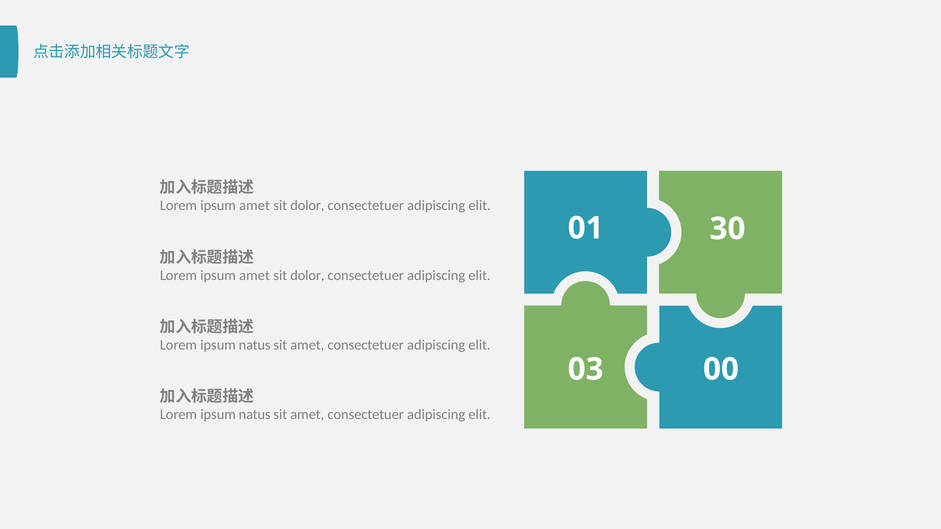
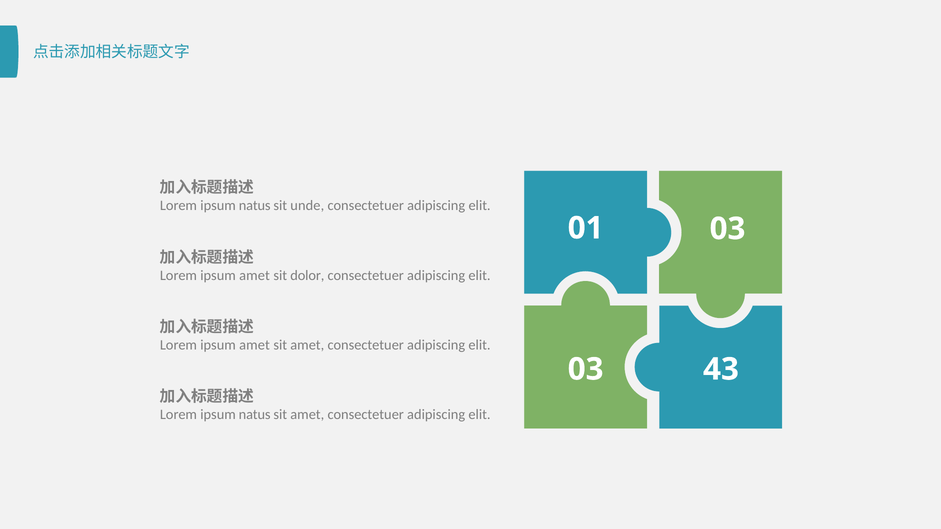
amet: amet -> natus (255, 206)
dolor: dolor -> unde (307, 206)
01 30: 30 -> 03 (728, 229)
natus: natus -> amet (254, 345)
00: 00 -> 43 (721, 369)
